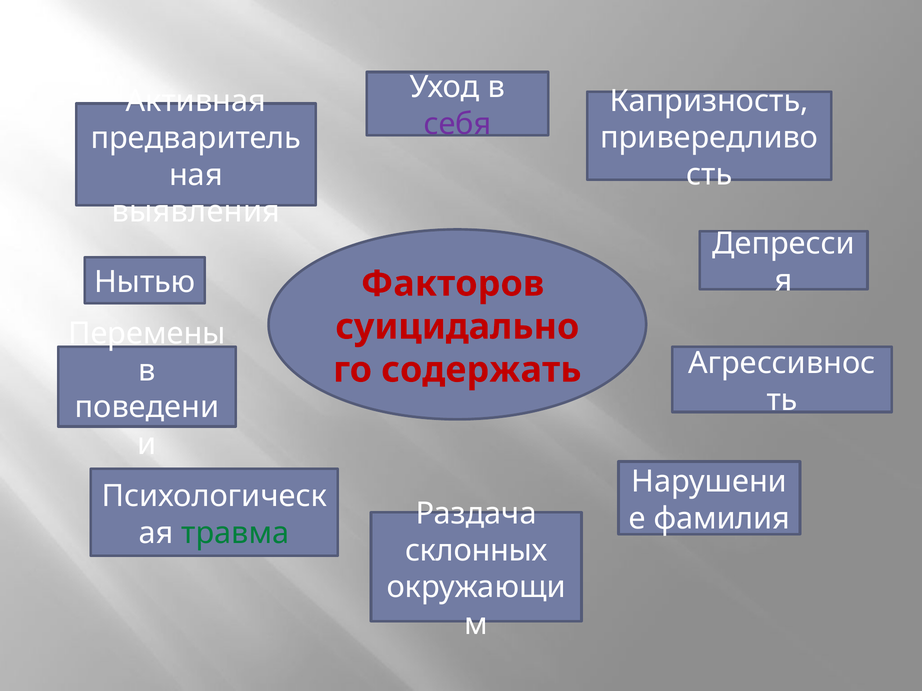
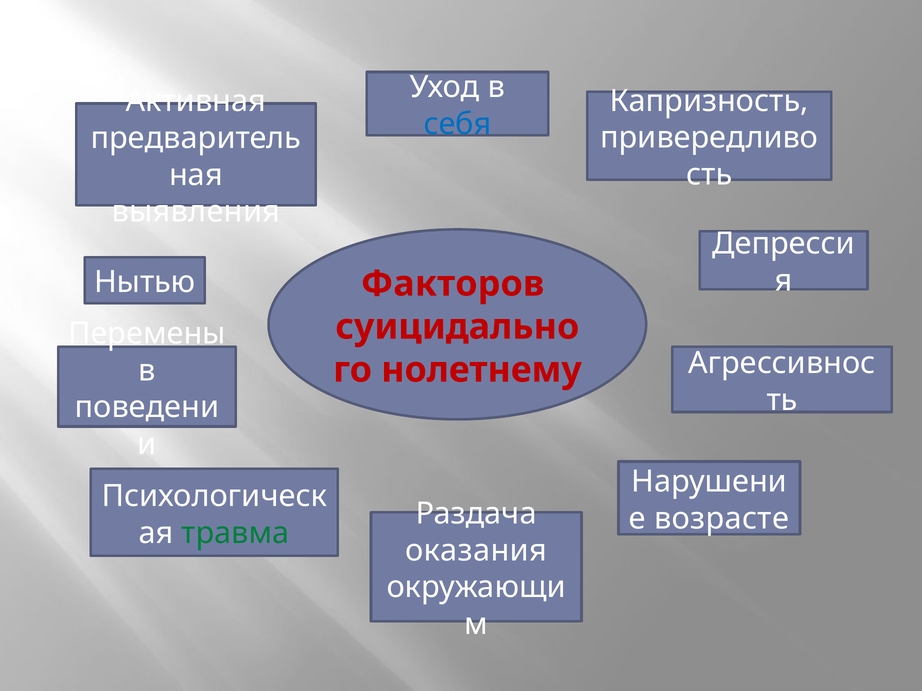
себя colour: purple -> blue (458, 124)
содержать: содержать -> нолетнему (481, 370)
фамилия: фамилия -> возрасте (722, 519)
склонных: склонных -> оказания (476, 551)
